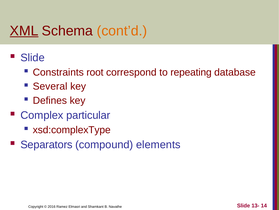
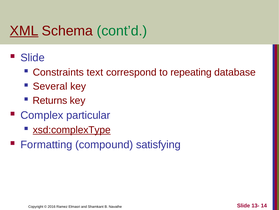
cont’d colour: orange -> green (122, 31)
root: root -> text (95, 72)
Defines: Defines -> Returns (50, 100)
xsd:complexType underline: none -> present (72, 129)
Separators: Separators -> Formatting (46, 144)
elements: elements -> satisfying (158, 144)
